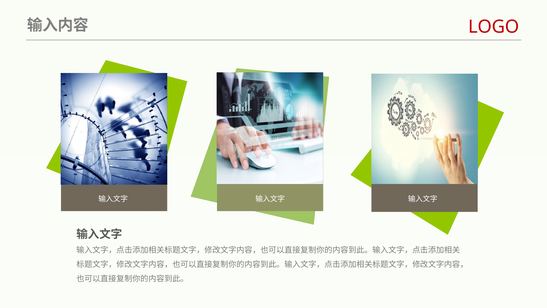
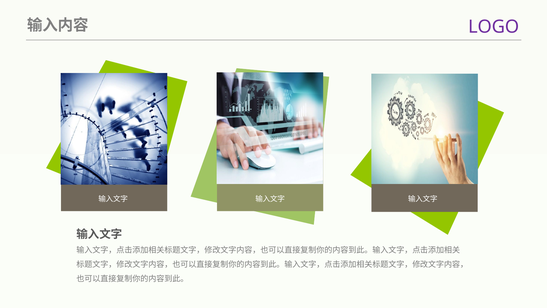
LOGO colour: red -> purple (494, 27)
